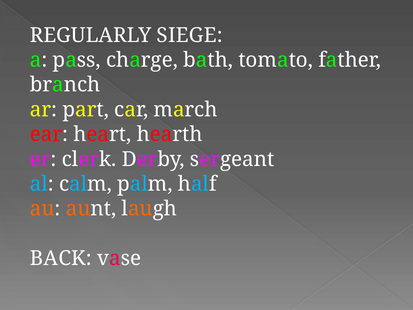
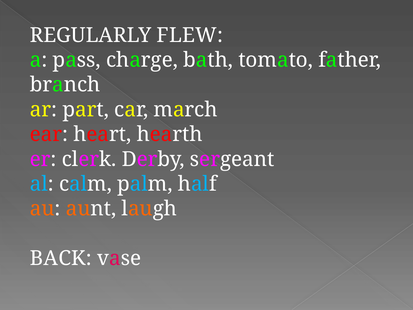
SIEGE: SIEGE -> FLEW (190, 35)
